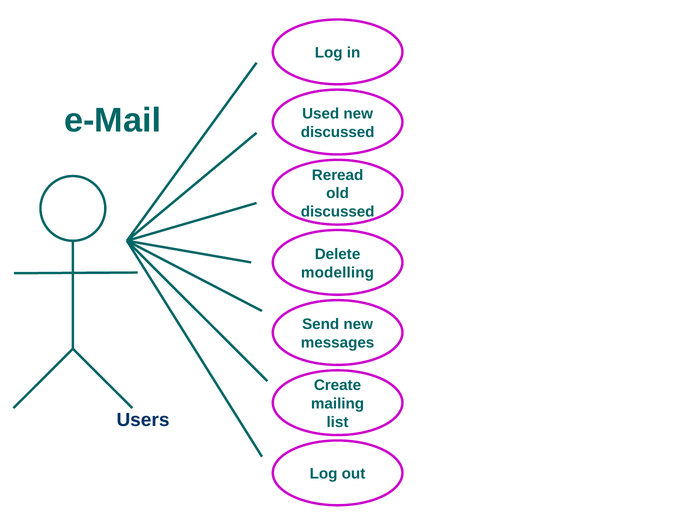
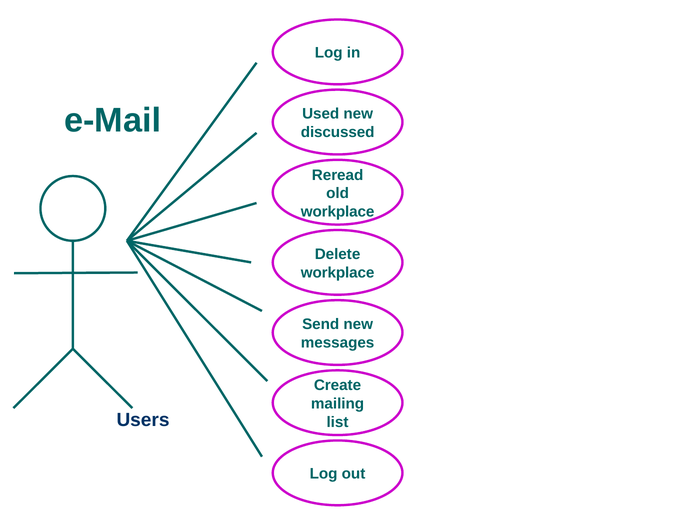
discussed: discussed -> workplace (338, 212)
modelling: modelling -> workplace (338, 273)
